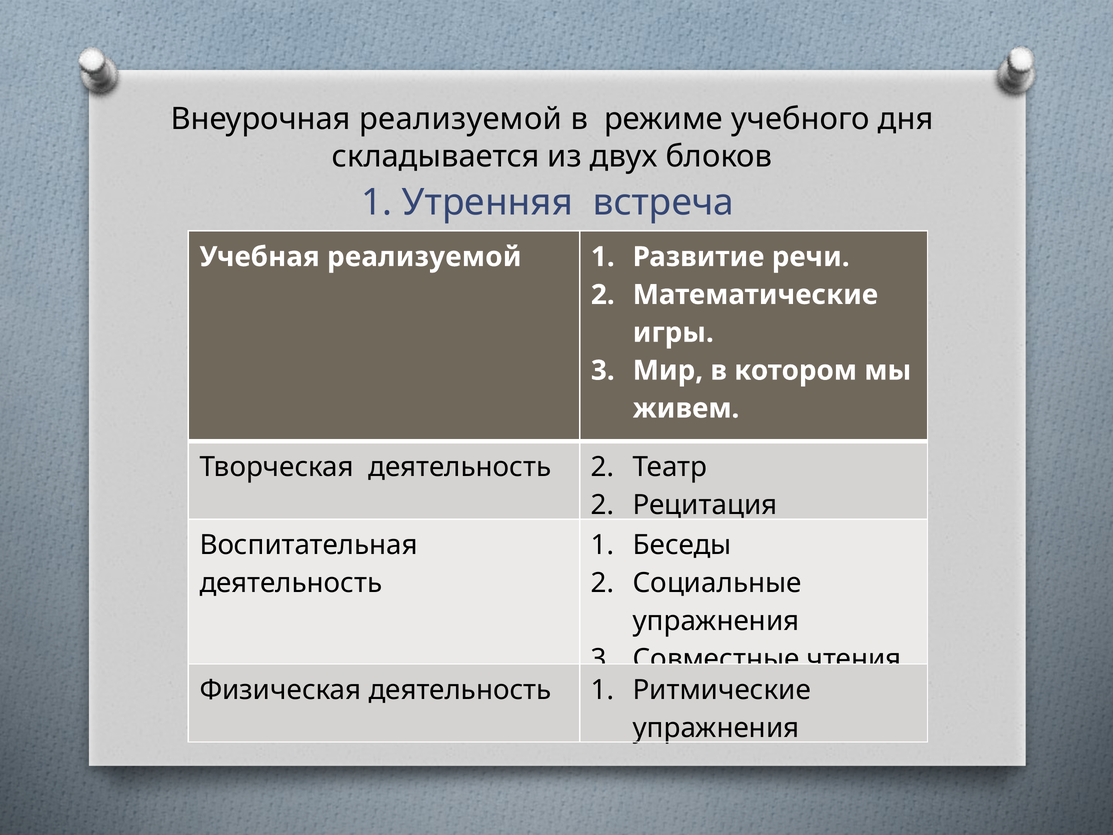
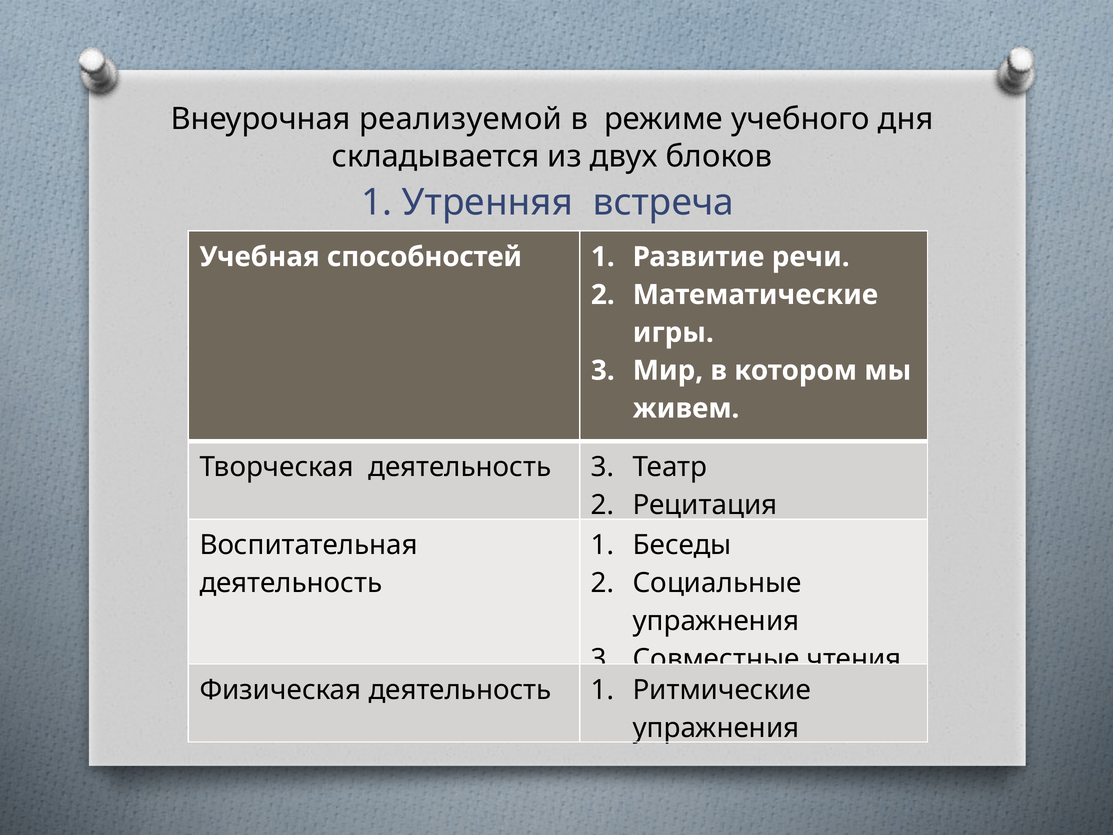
Учебная реализуемой: реализуемой -> способностей (424, 257)
деятельность 2: 2 -> 3 (603, 467)
